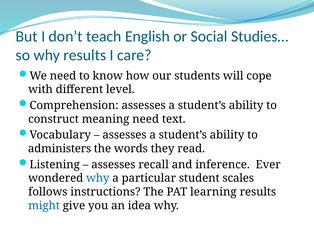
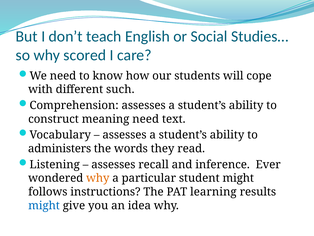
why results: results -> scored (85, 55)
level: level -> such (120, 89)
why colour: blue -> orange (98, 178)
student scales: scales -> might (238, 178)
